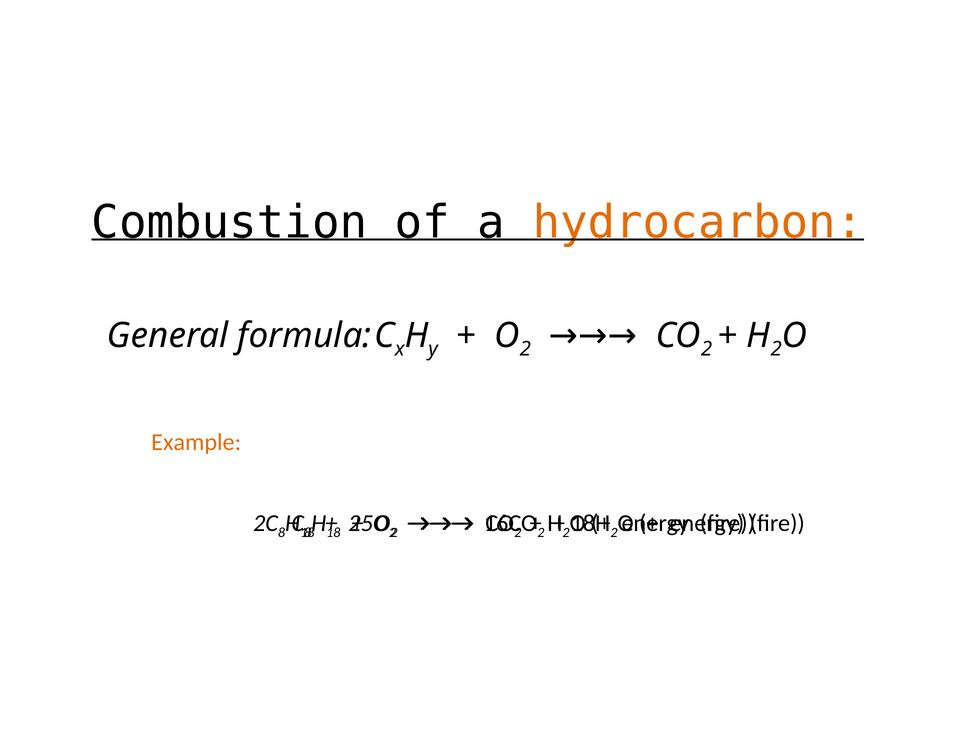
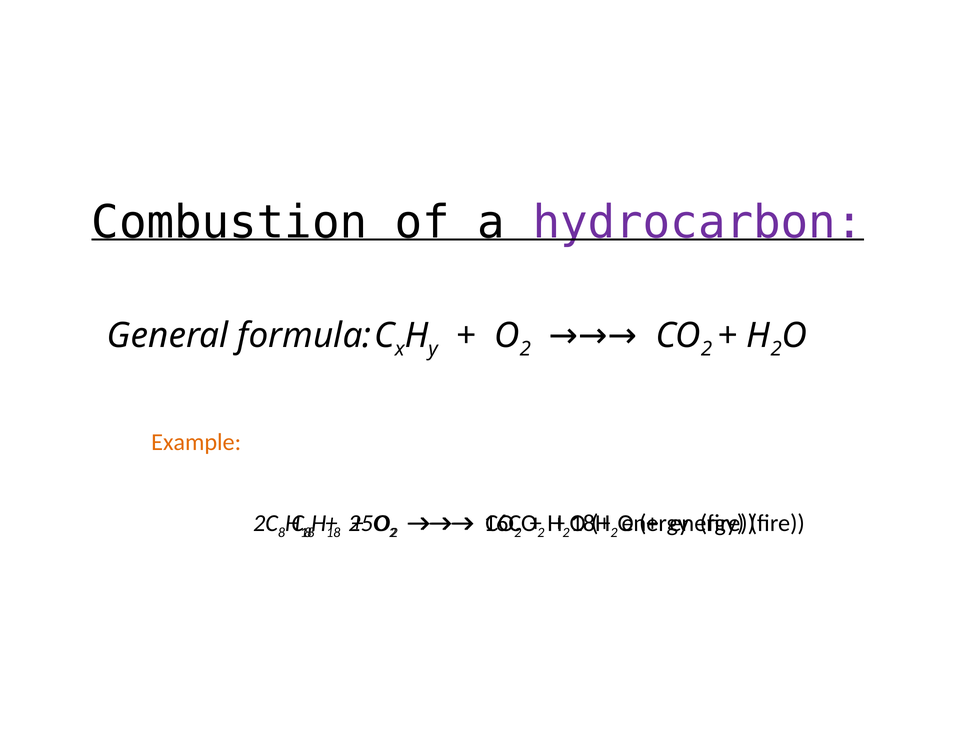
hydrocarbon colour: orange -> purple (698, 223)
